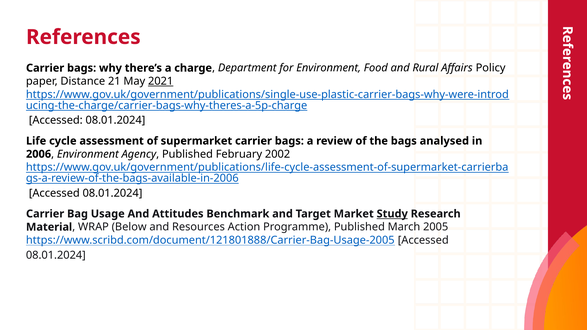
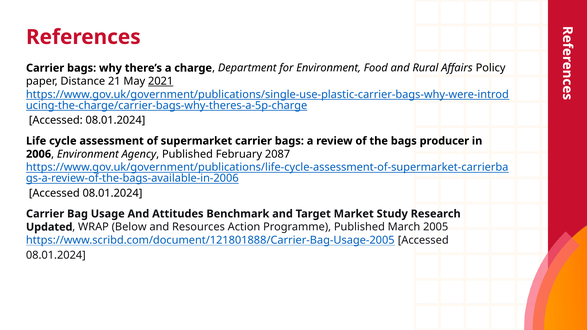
analysed: analysed -> producer (444, 141)
2002: 2002 -> 2087 (278, 154)
Study underline: present -> none (392, 214)
Material: Material -> Updated (49, 227)
